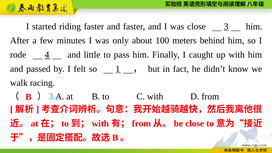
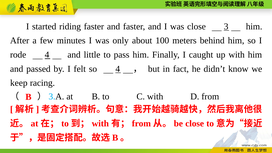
so 1: 1 -> 4 (118, 69)
walk: walk -> keep (19, 83)
